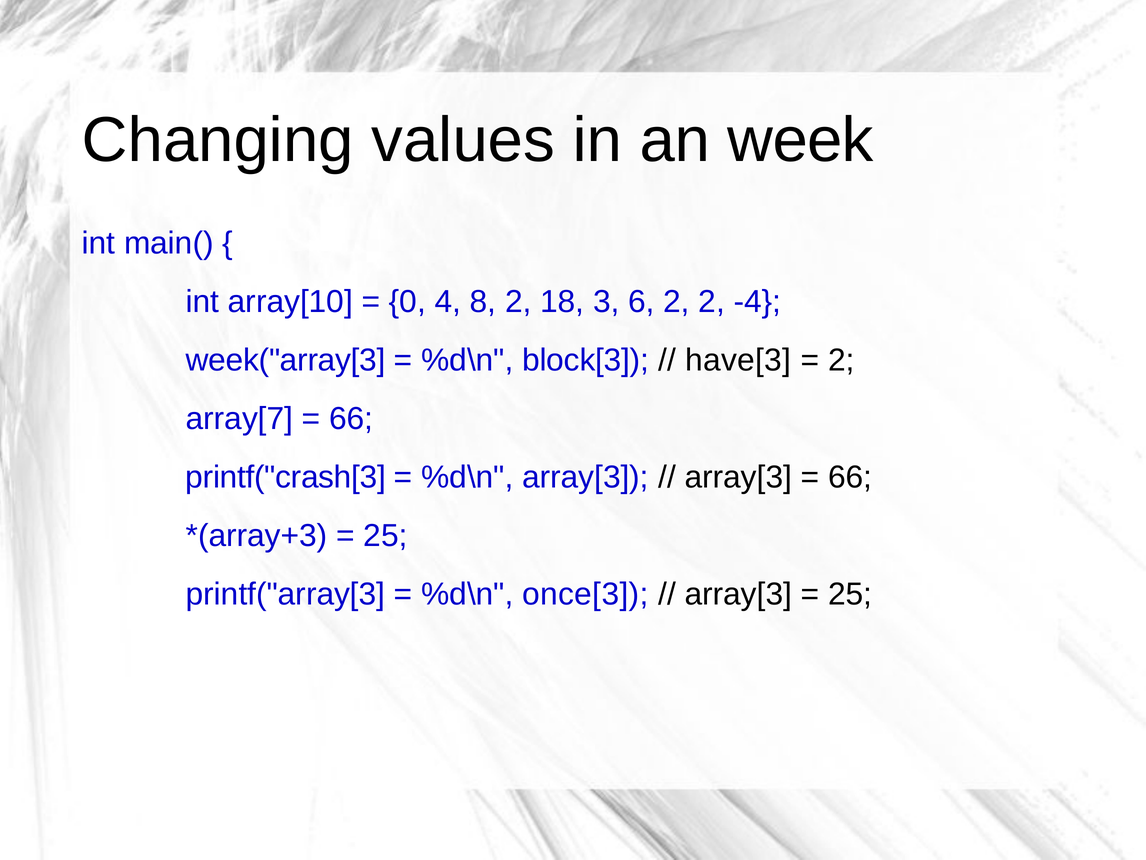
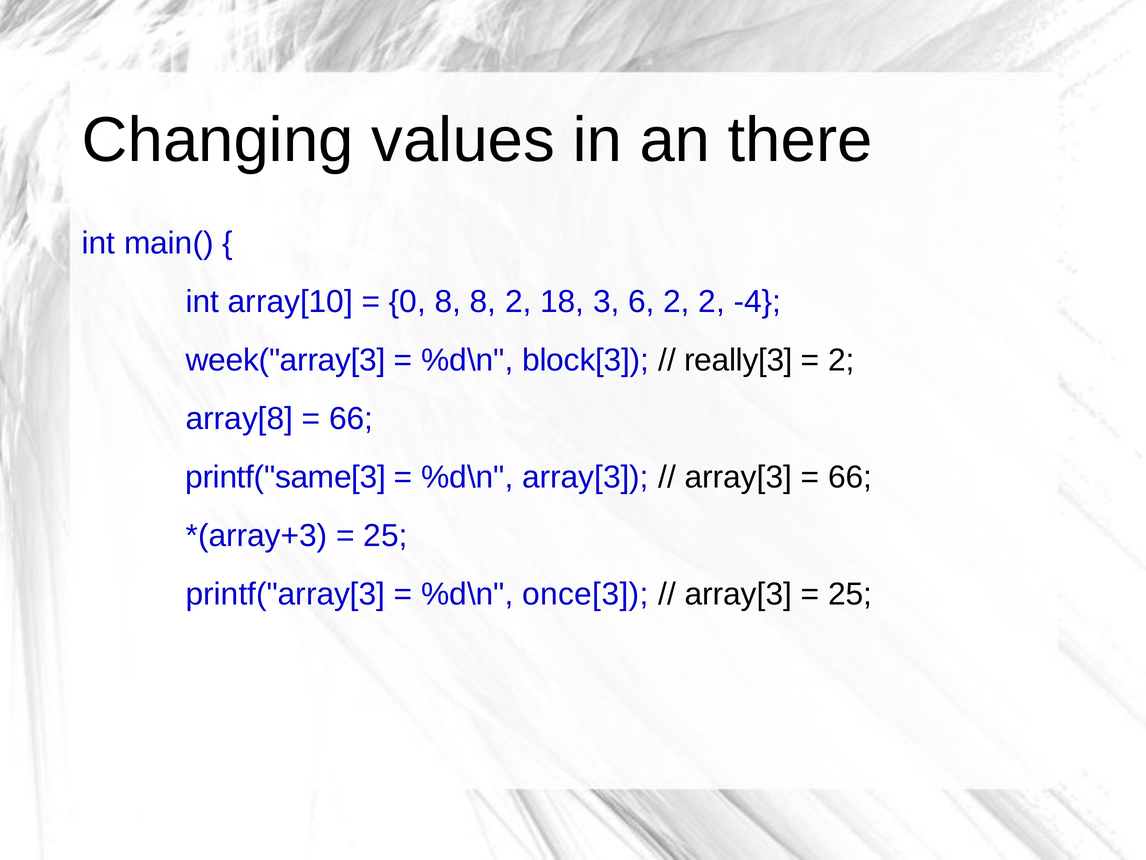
week: week -> there (800, 140)
0 4: 4 -> 8 (448, 301)
have[3: have[3 -> really[3 (738, 360)
array[7: array[7 -> array[8 (239, 418)
printf("crash[3: printf("crash[3 -> printf("same[3 (286, 477)
